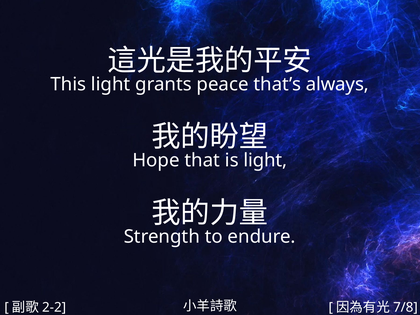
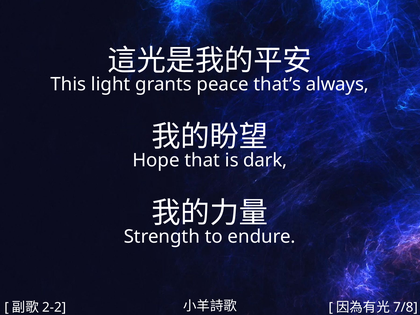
is light: light -> dark (265, 160)
